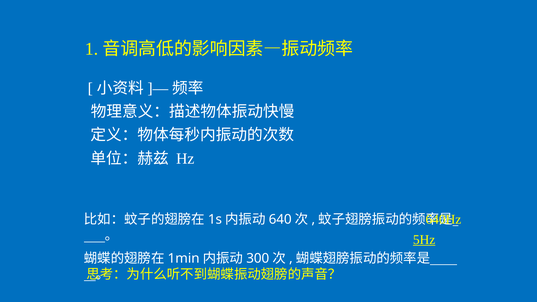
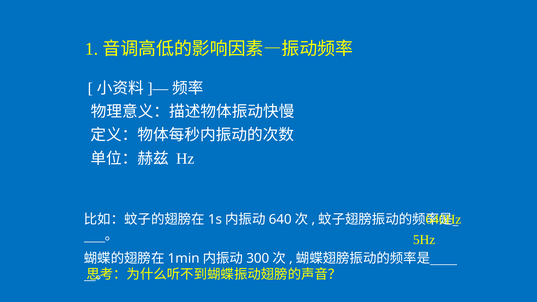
5Hz underline: present -> none (424, 240)
